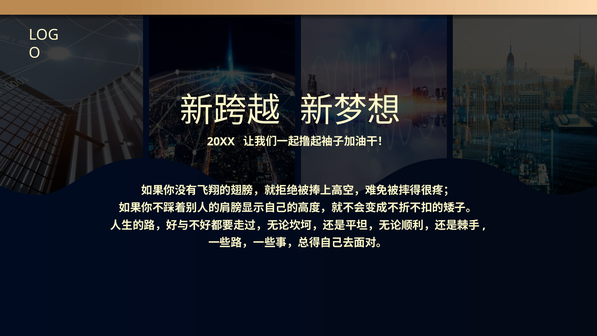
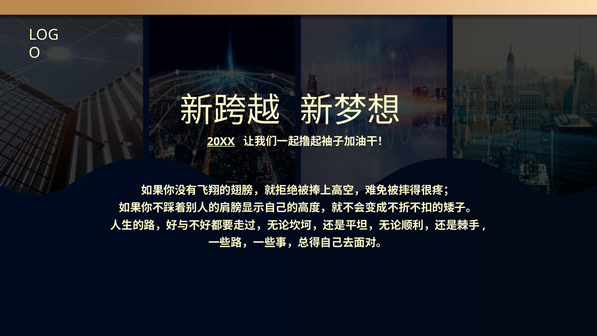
20XX underline: none -> present (221, 141)
